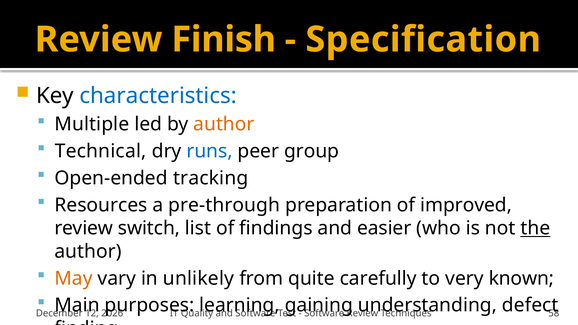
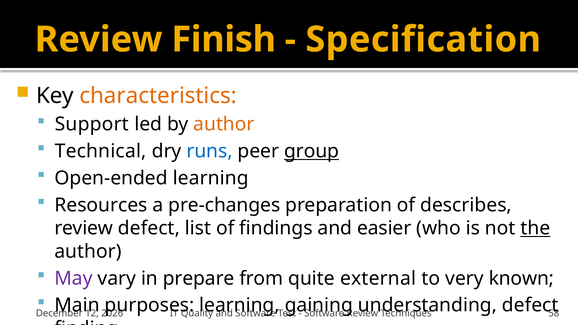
characteristics colour: blue -> orange (158, 96)
Multiple: Multiple -> Support (92, 124)
group underline: none -> present (312, 151)
Open-ended tracking: tracking -> learning (211, 178)
pre-through: pre-through -> pre-changes (224, 205)
improved: improved -> describes (466, 205)
review switch: switch -> defect (149, 228)
May colour: orange -> purple (74, 278)
unlikely: unlikely -> prepare (199, 278)
carefully: carefully -> external (378, 278)
